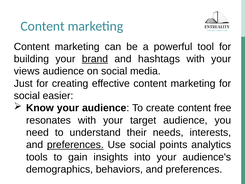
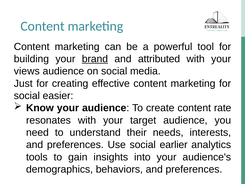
hashtags: hashtags -> attributed (159, 59)
free: free -> rate (223, 108)
preferences underline: present -> none (75, 145)
points: points -> earlier (174, 145)
